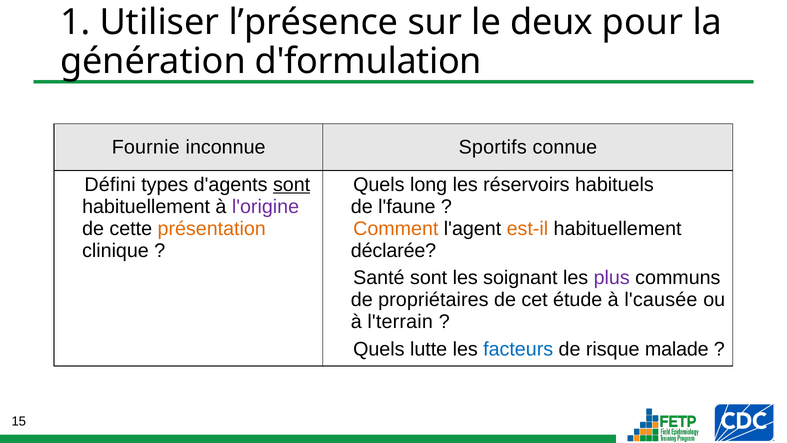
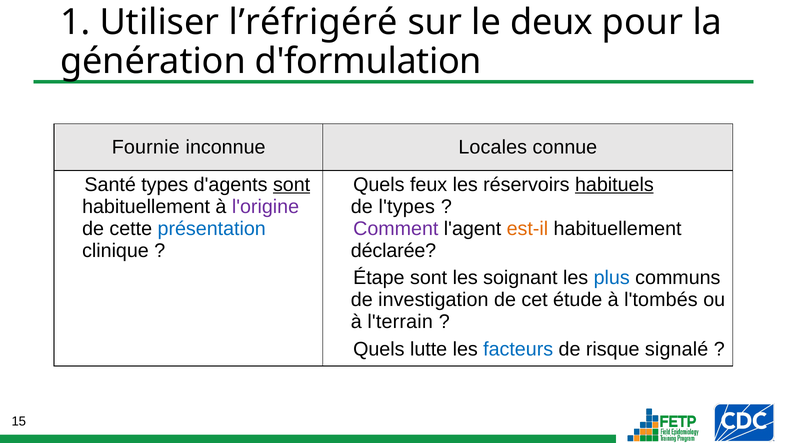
l’présence: l’présence -> l’réfrigéré (313, 22)
Sportifs: Sportifs -> Locales (493, 147)
Défini: Défini -> Santé (110, 185)
long: long -> feux (429, 185)
habituels underline: none -> present (614, 185)
l'faune: l'faune -> l'types (407, 206)
présentation colour: orange -> blue (212, 228)
Comment colour: orange -> purple (396, 228)
Santé: Santé -> Étape (379, 278)
plus colour: purple -> blue (612, 278)
propriétaires: propriétaires -> investigation (433, 300)
l'causée: l'causée -> l'tombés (661, 300)
malade: malade -> signalé (677, 349)
